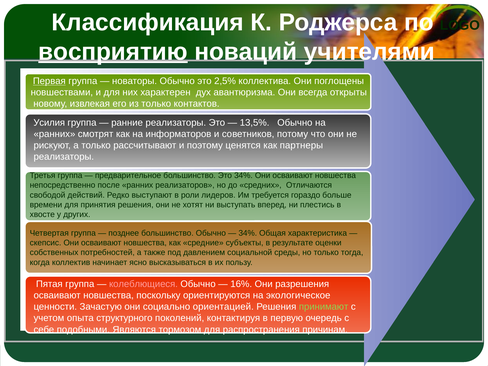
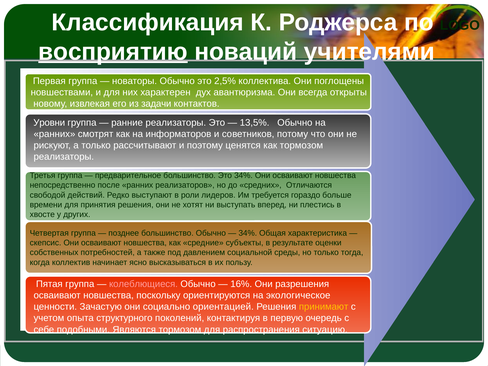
Первая underline: present -> none (49, 81)
из только: только -> задачи (156, 104)
Усилия: Усилия -> Уровни (49, 123)
как партнеры: партнеры -> тормозом (301, 145)
принимают colour: light green -> yellow (324, 307)
причинам: причинам -> ситуацию (325, 330)
